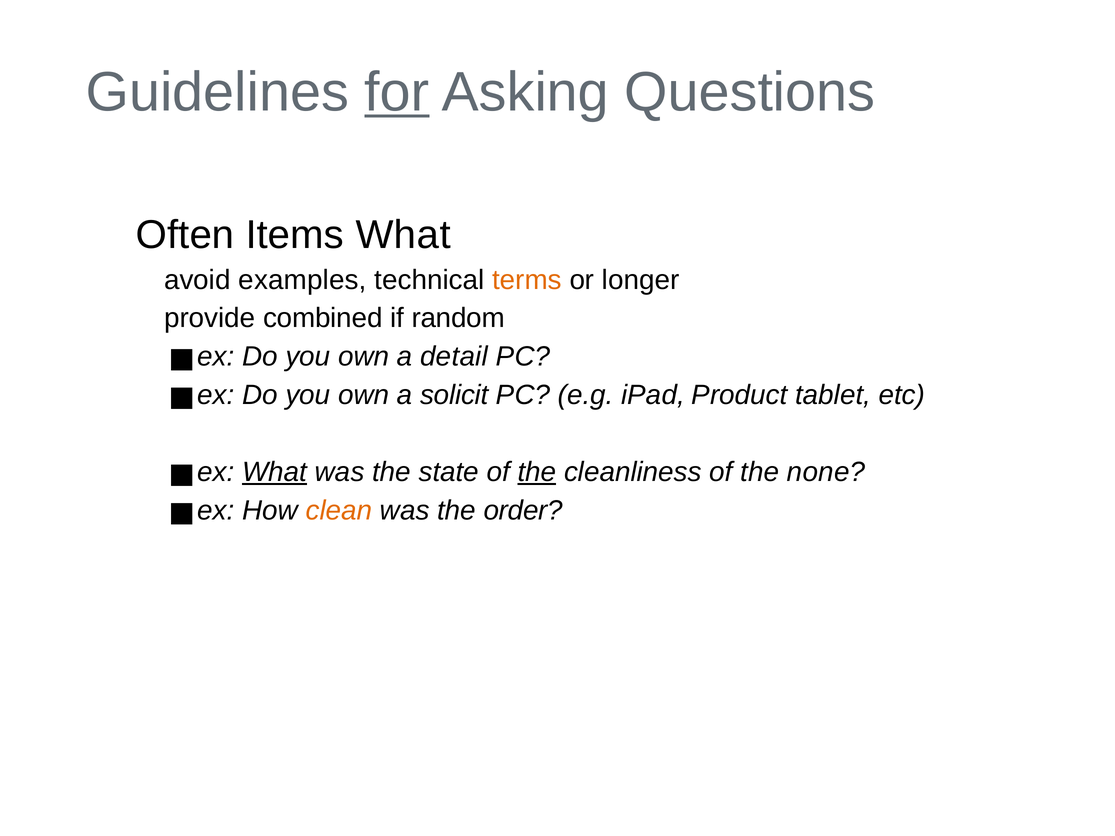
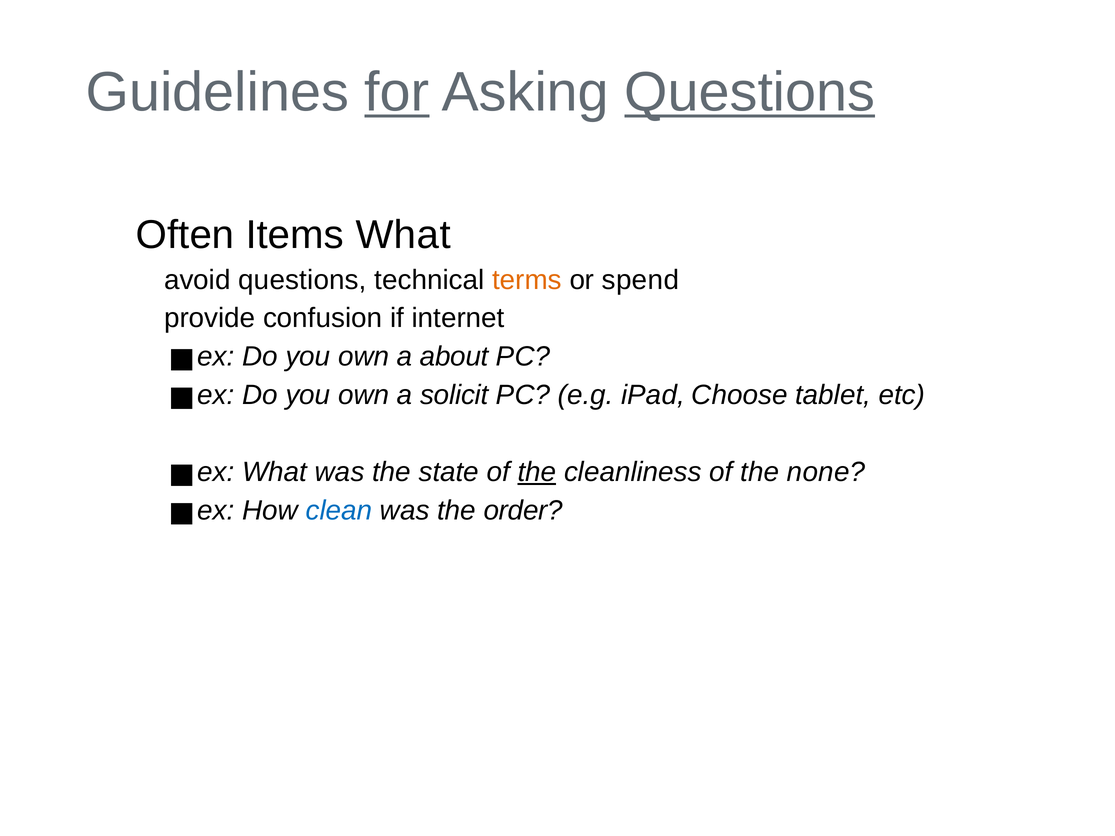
Questions underline: none -> present (750, 92)
examples: examples -> questions (302, 280)
longer: longer -> spend (640, 280)
combined: combined -> confusion (323, 318)
random: random -> internet (458, 318)
detail: detail -> about (454, 357)
Product: Product -> Choose (739, 395)
What underline: present -> none (275, 472)
clean colour: orange -> blue (339, 511)
